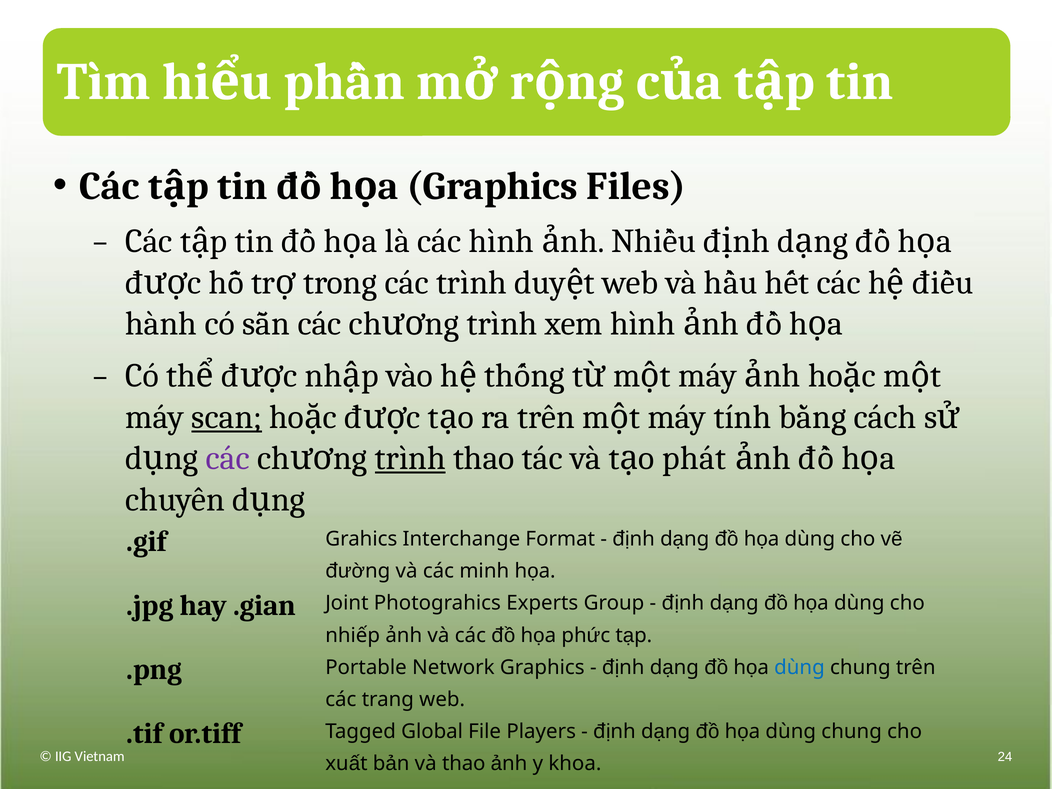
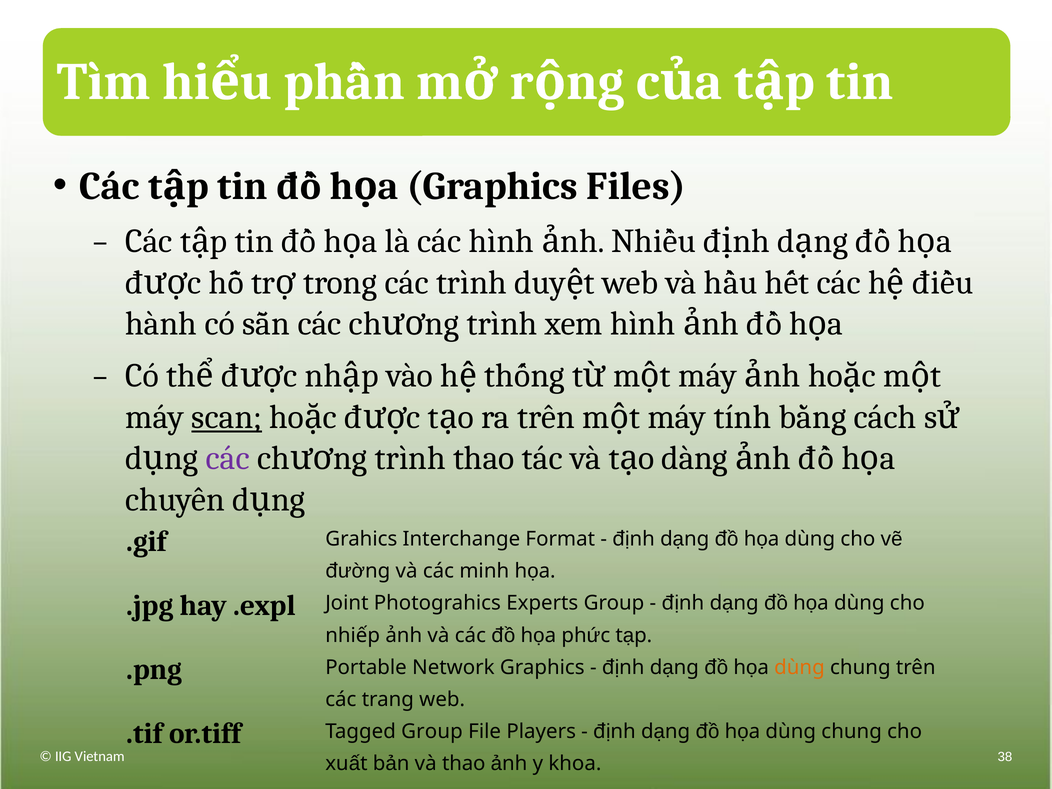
trình underline: present -> none (410, 458)
phát: phát -> dàng (695, 458)
.gian: .gian -> .expl (265, 606)
dùng colour: blue -> orange (799, 667)
Tagged Global: Global -> Group (432, 731)
24: 24 -> 38 (1005, 757)
